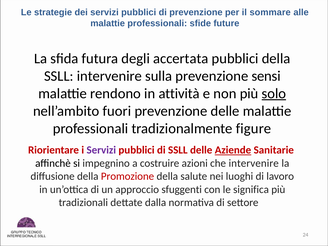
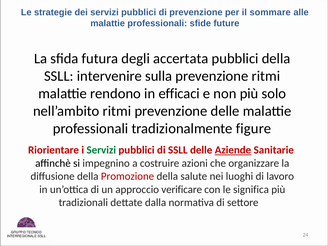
prevenzione sensi: sensi -> ritmi (266, 76)
attività: attività -> efficaci (179, 94)
solo underline: present -> none (274, 94)
nell’ambito fuori: fuori -> ritmi (117, 111)
Servizi colour: purple -> green (101, 150)
che intervenire: intervenire -> organizzare (254, 163)
sfuggenti: sfuggenti -> verificare (182, 189)
